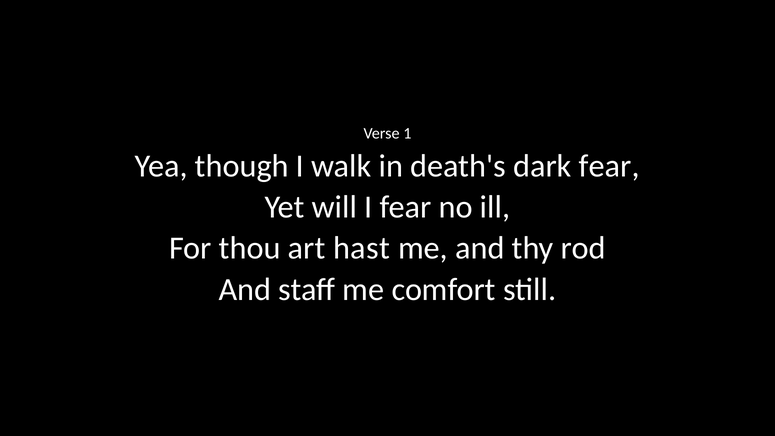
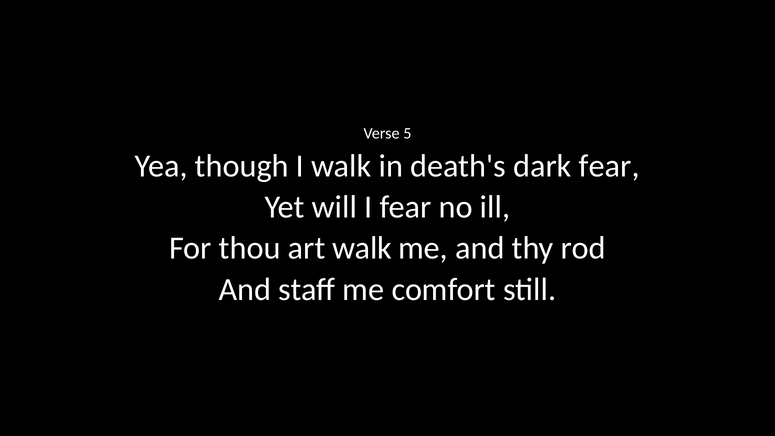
1: 1 -> 5 (407, 133)
art hast: hast -> walk (362, 248)
